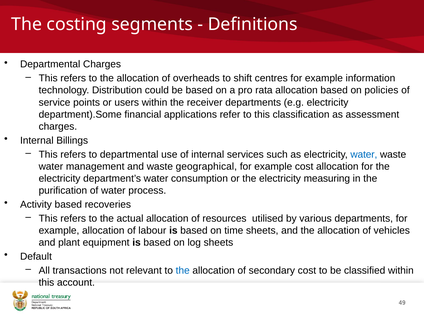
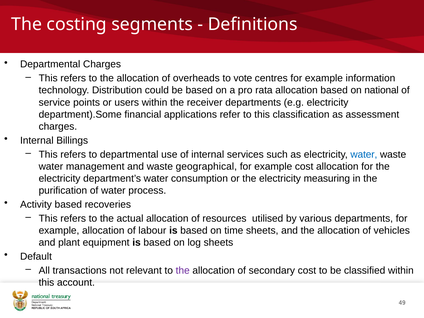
shift: shift -> vote (243, 78)
policies: policies -> national (382, 90)
the colour: blue -> purple (183, 271)
